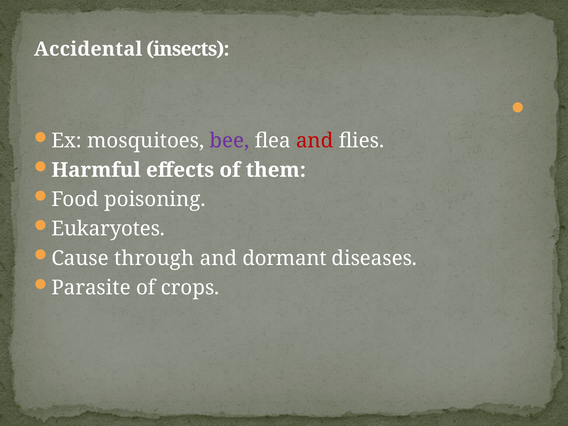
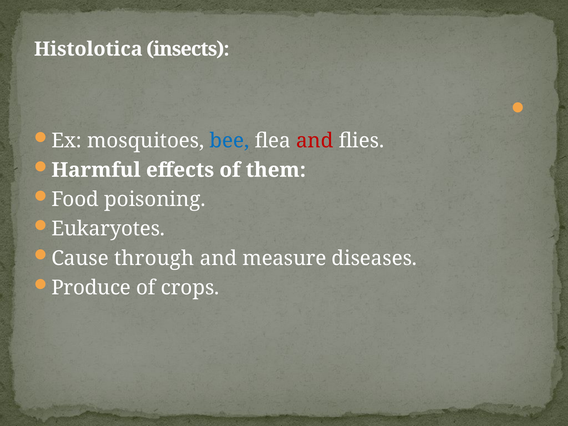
Accidental: Accidental -> Histolotica (88, 49)
bee colour: purple -> blue (229, 141)
dormant: dormant -> measure (284, 258)
Parasite: Parasite -> Produce (91, 288)
